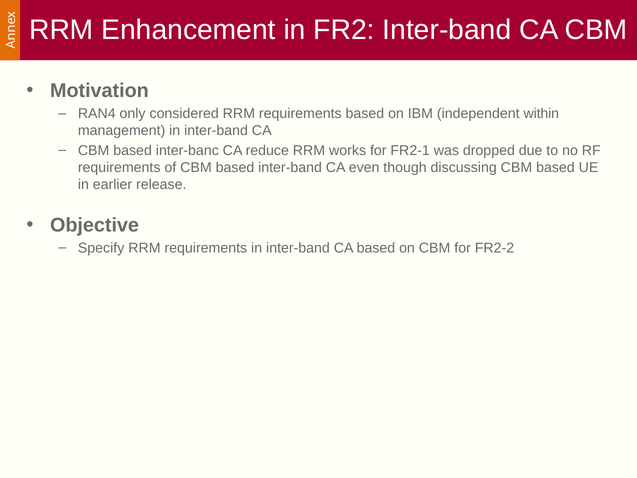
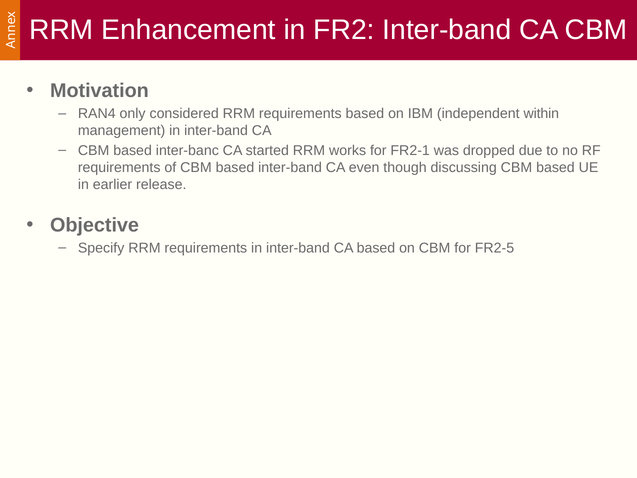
reduce: reduce -> started (267, 150)
FR2-2: FR2-2 -> FR2-5 (494, 248)
